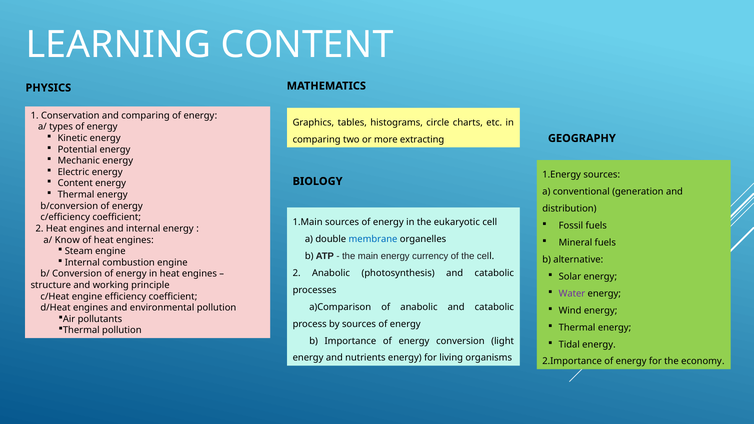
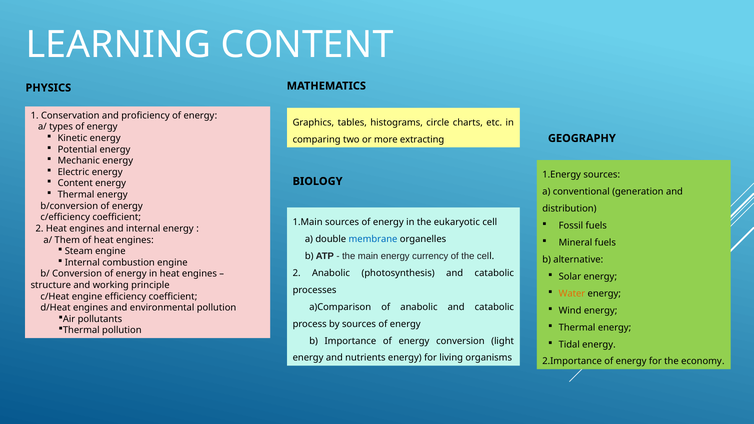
and comparing: comparing -> proficiency (146, 116)
Know: Know -> Them (67, 240)
Water colour: purple -> orange (572, 294)
